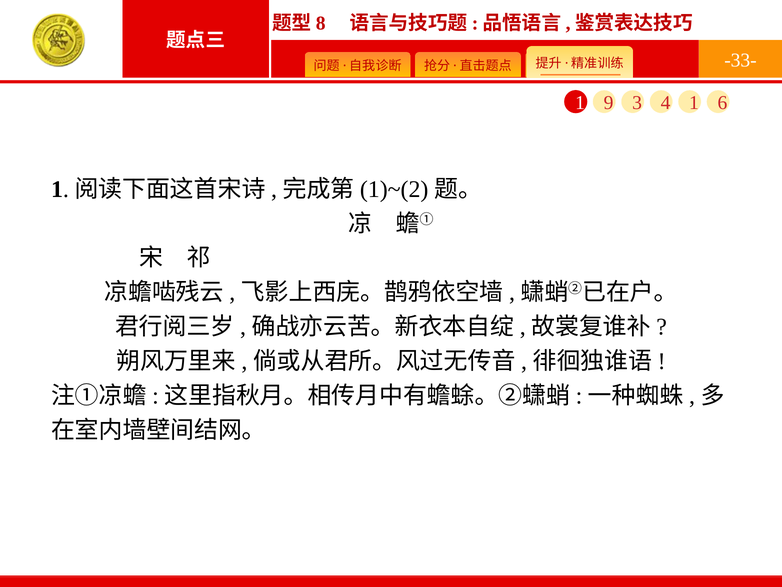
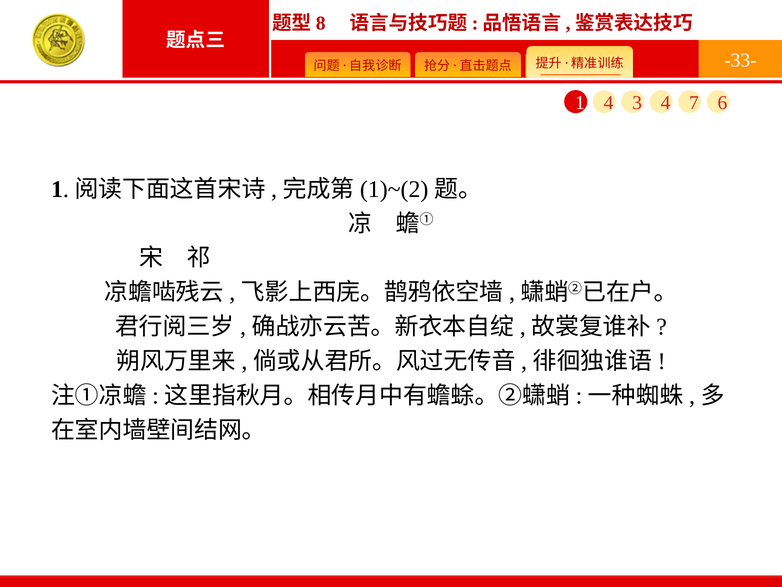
1 9: 9 -> 4 (609, 103)
4 1: 1 -> 7 (694, 103)
